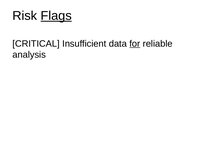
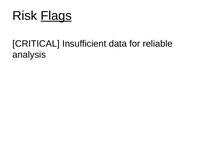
for underline: present -> none (135, 44)
